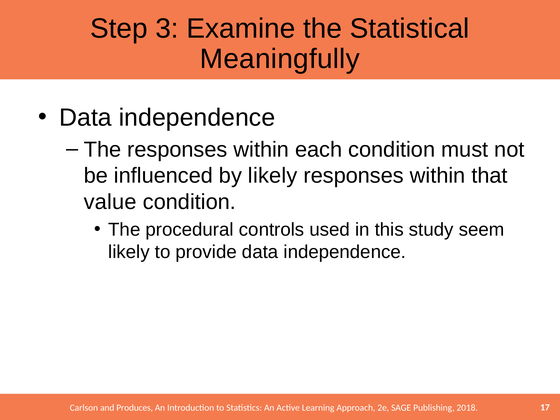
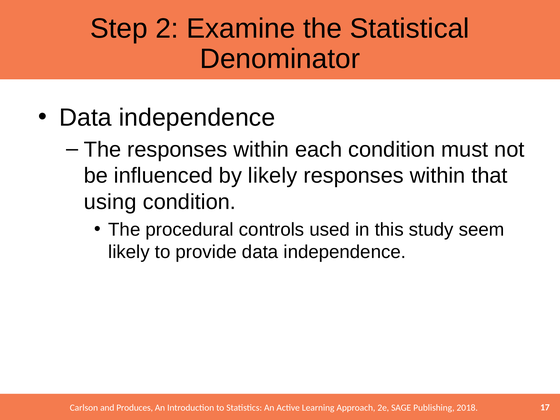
3: 3 -> 2 (167, 29)
Meaningfully: Meaningfully -> Denominator (280, 59)
value: value -> using (110, 202)
